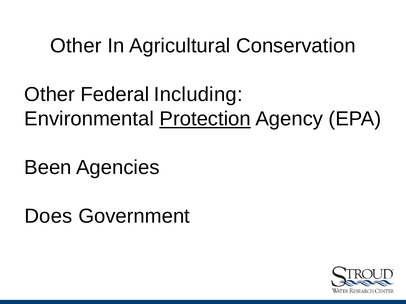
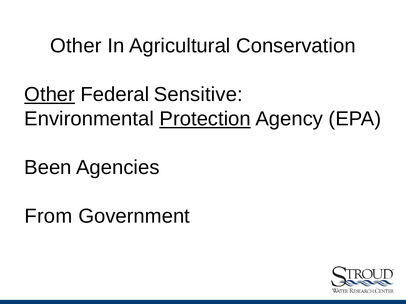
Other underline: none -> present (50, 95)
Including: Including -> Sensitive (198, 95)
Does: Does -> From (48, 217)
